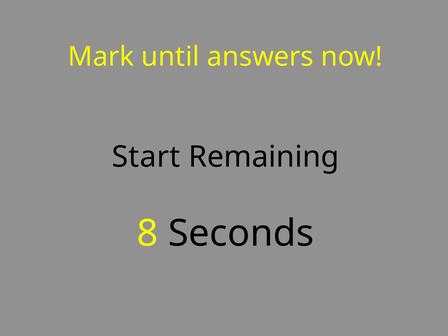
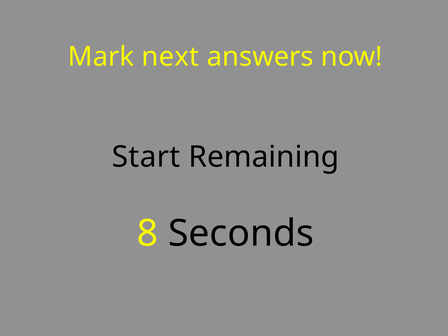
until: until -> next (170, 57)
